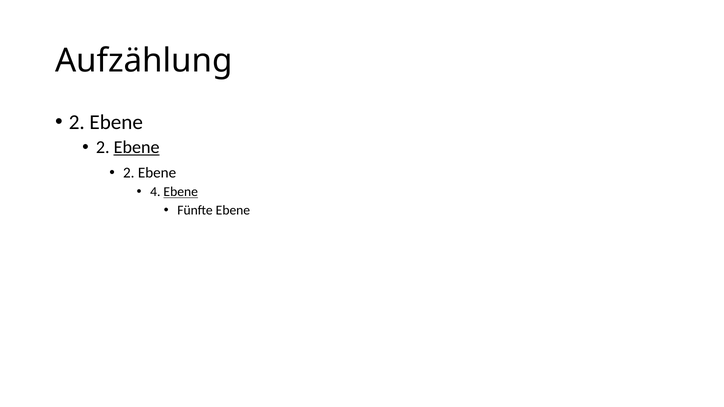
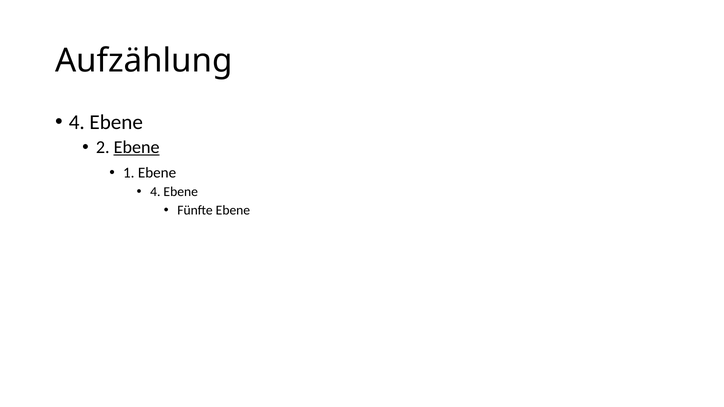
2: 2 -> 4 (77, 122)
2: 2 -> 1 (129, 173)
Ebene underline: present -> none (181, 192)
